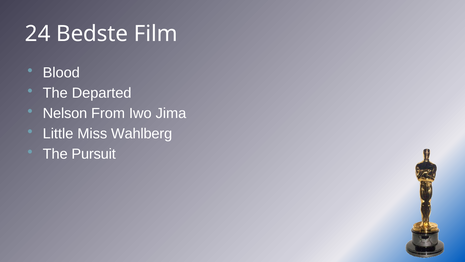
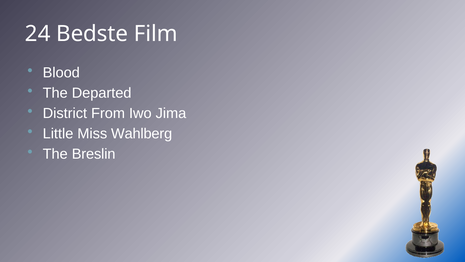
Nelson: Nelson -> District (65, 113)
Pursuit: Pursuit -> Breslin (94, 154)
